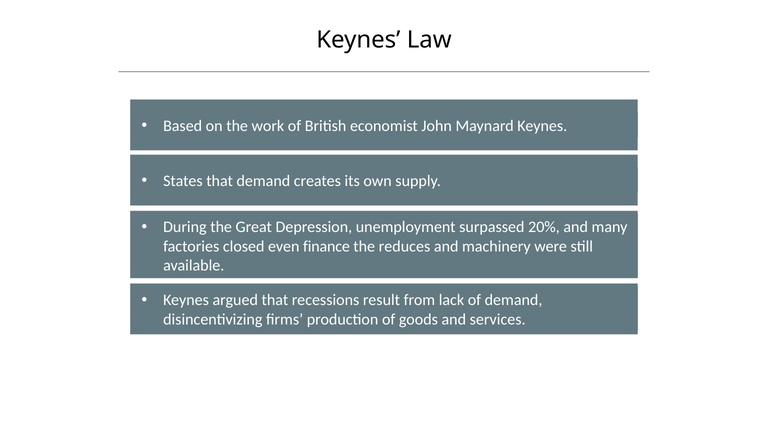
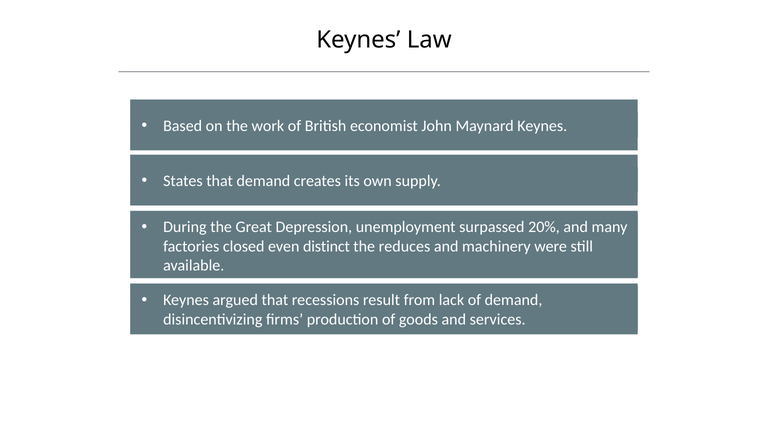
finance: finance -> distinct (326, 246)
